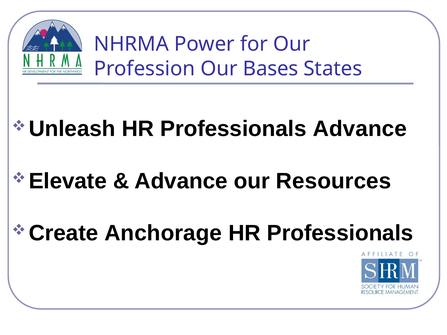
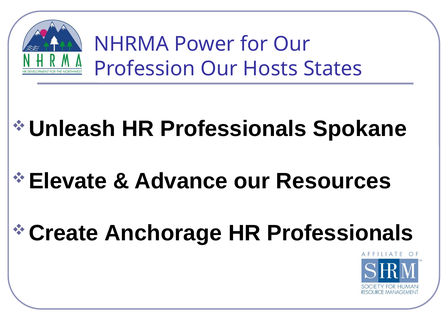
Bases: Bases -> Hosts (270, 69)
Professionals Advance: Advance -> Spokane (360, 129)
